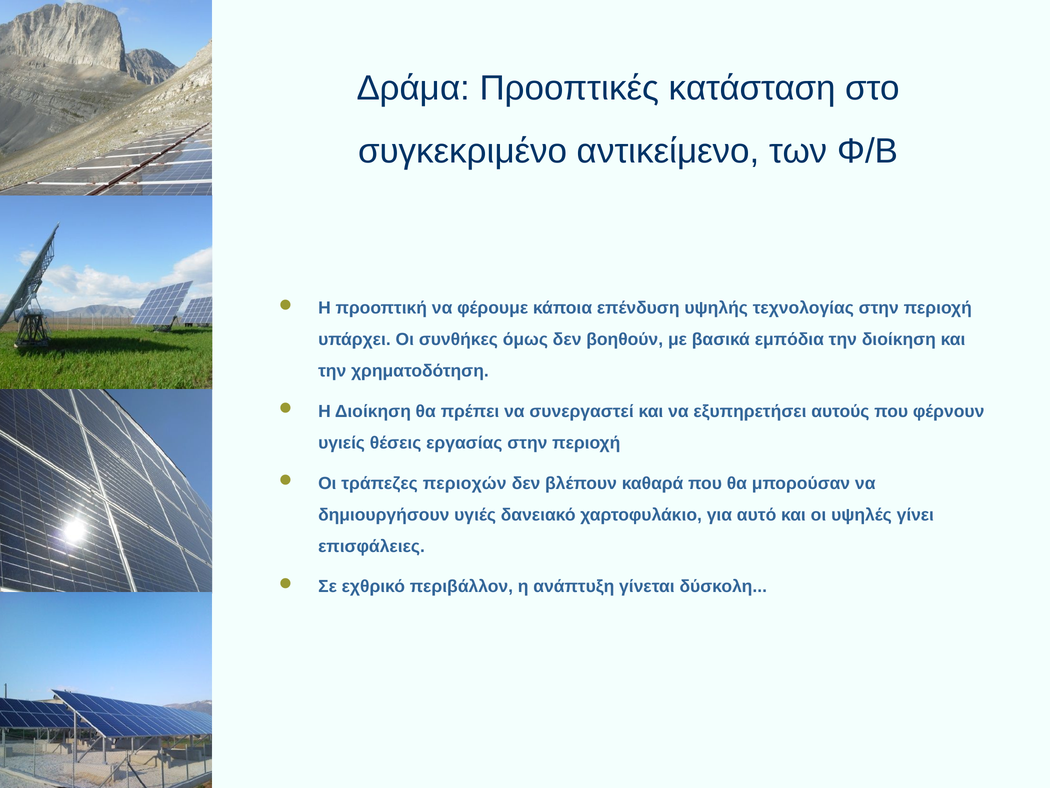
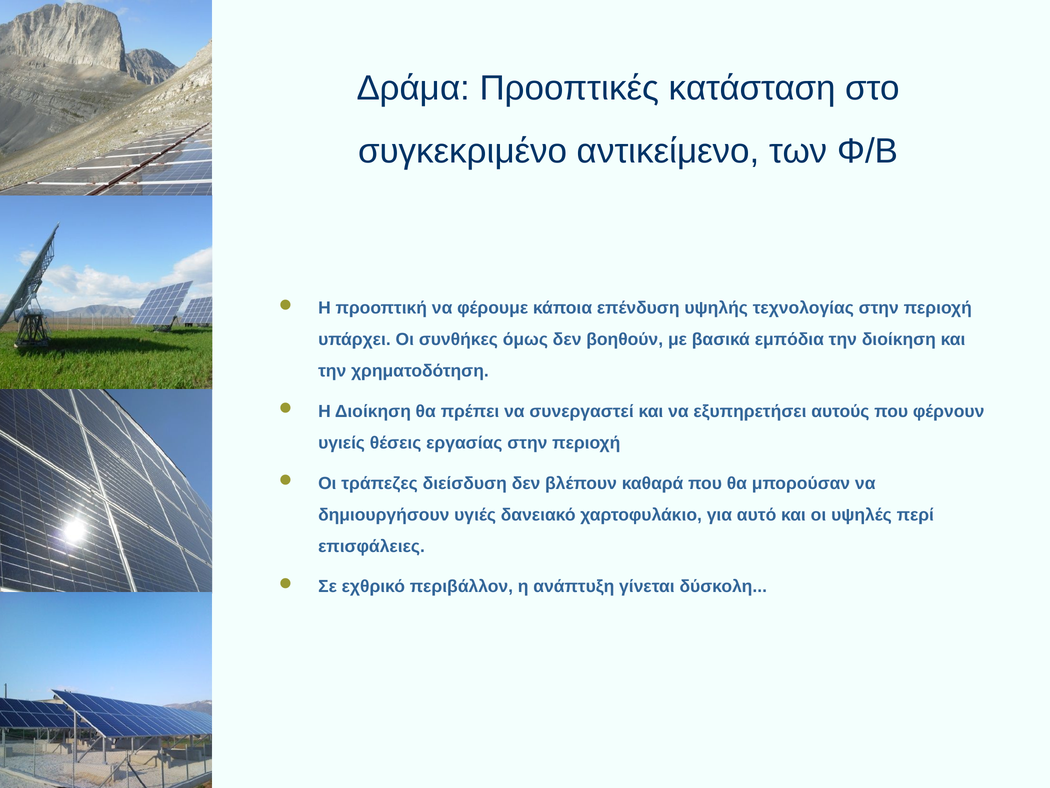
περιοχών: περιοχών -> διείσδυση (465, 483)
γίνει: γίνει -> περί (915, 515)
